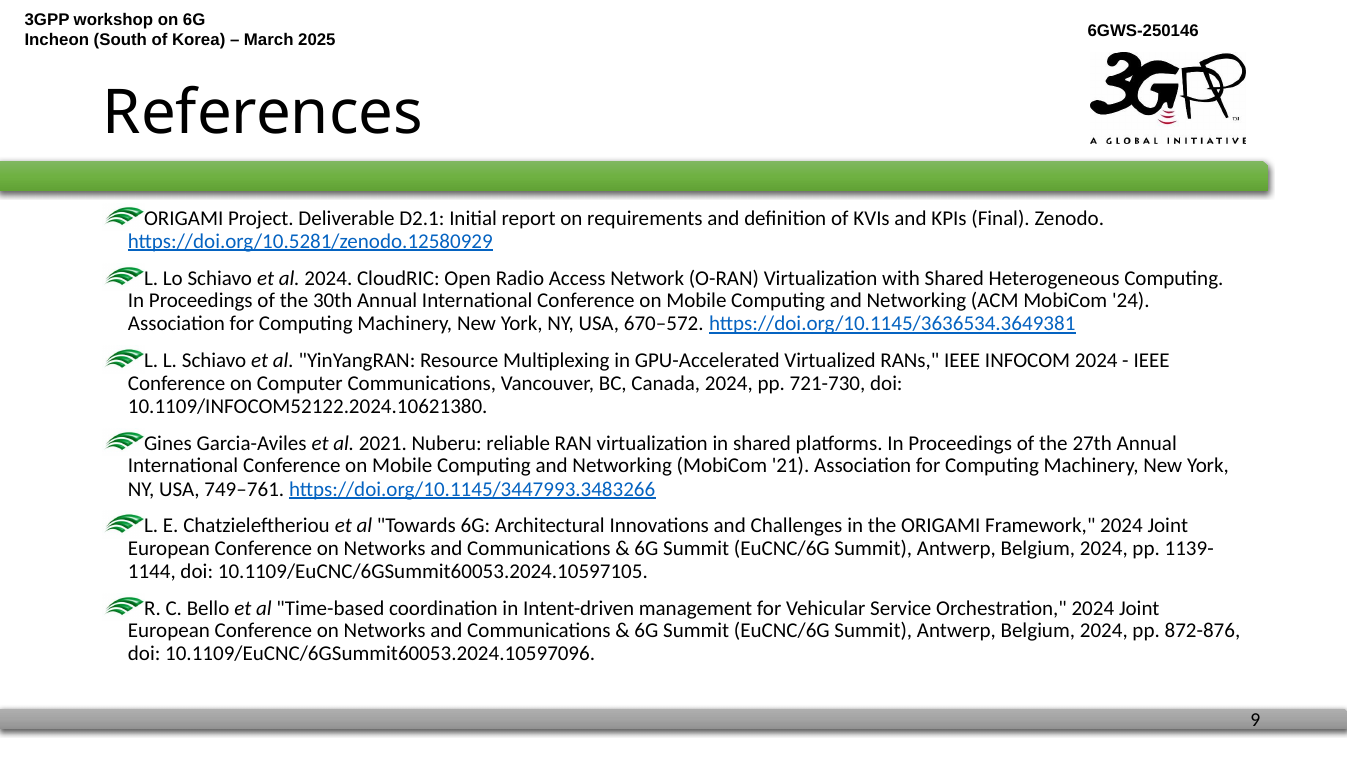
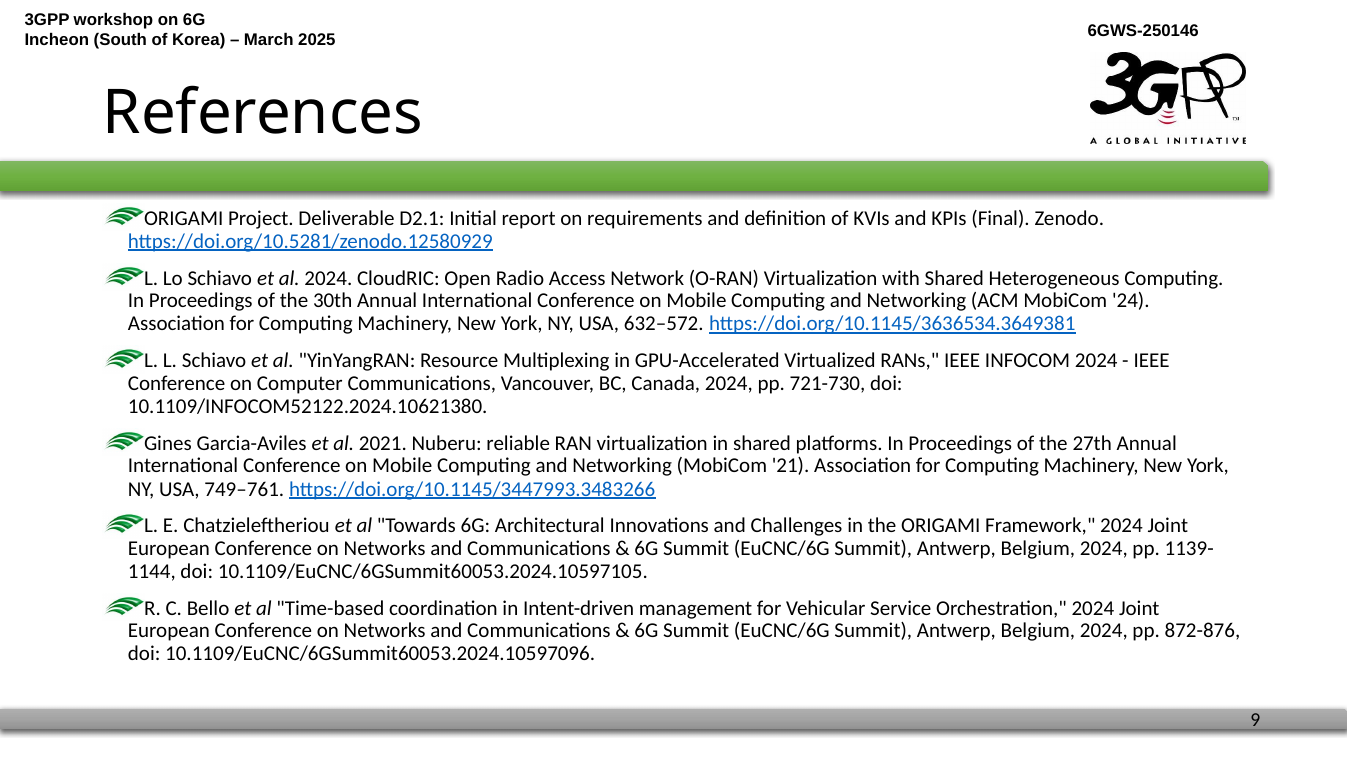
670–572: 670–572 -> 632–572 (664, 324)
